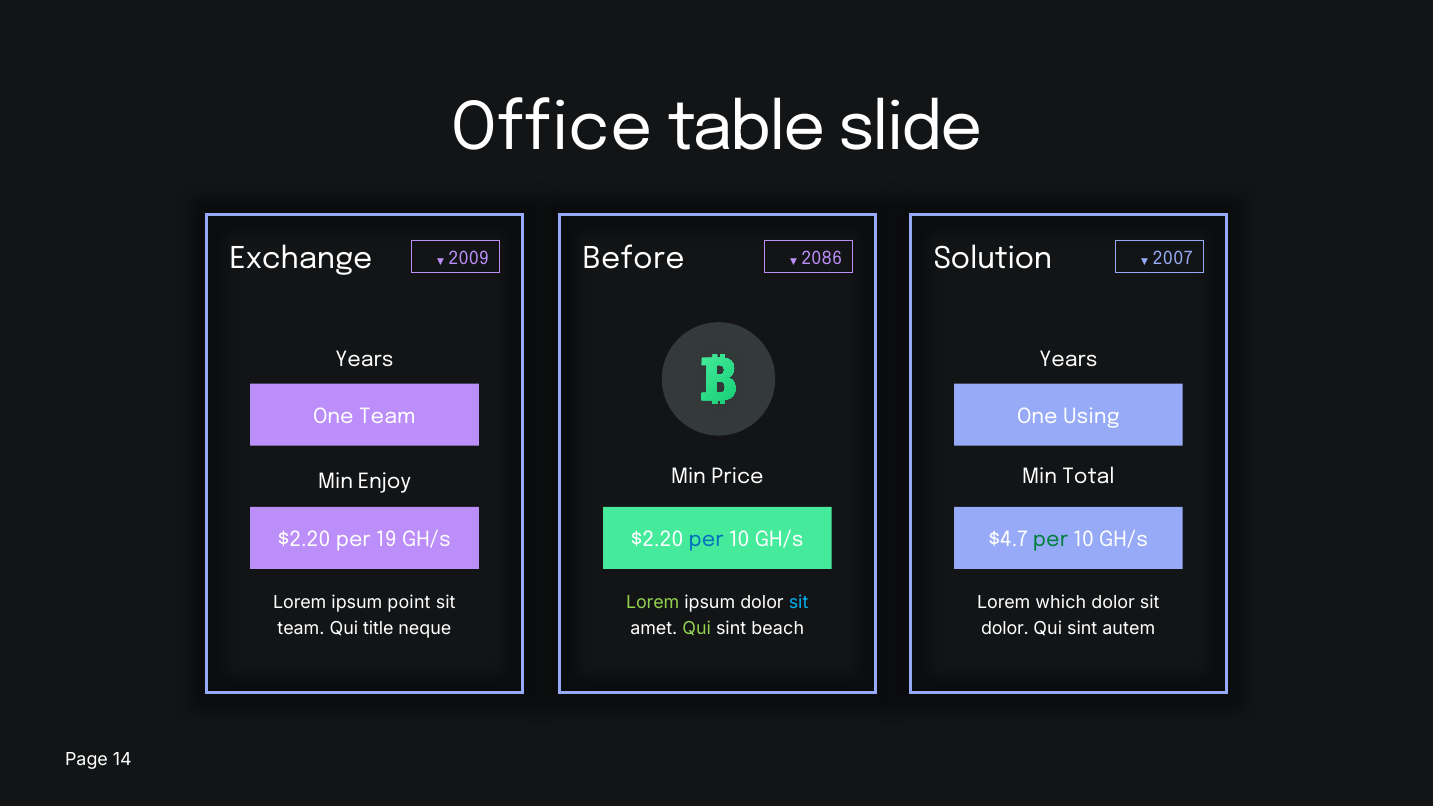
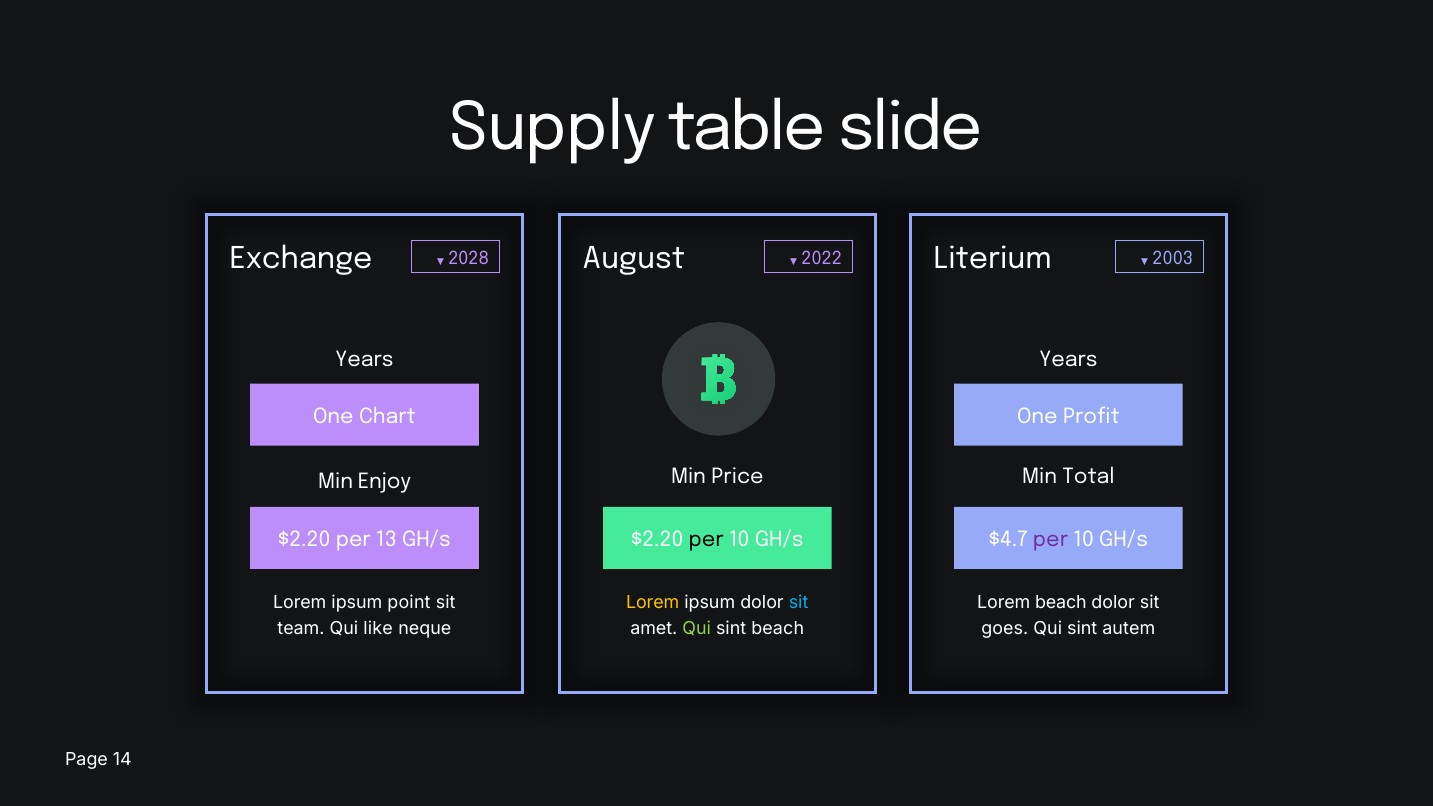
Office: Office -> Supply (553, 128)
2009: 2009 -> 2028 (469, 258)
Before: Before -> August (634, 259)
Solution: Solution -> Literium (993, 259)
2007: 2007 -> 2003 (1173, 258)
2086: 2086 -> 2022 (822, 258)
One Team: Team -> Chart (387, 416)
Using: Using -> Profit (1091, 416)
19: 19 -> 13 (386, 539)
per colour: blue -> black (706, 539)
per colour: green -> purple (1051, 539)
Lorem colour: light green -> yellow (653, 603)
Lorem which: which -> beach (1061, 603)
title: title -> like (378, 629)
dolor: dolor -> goes (1005, 629)
